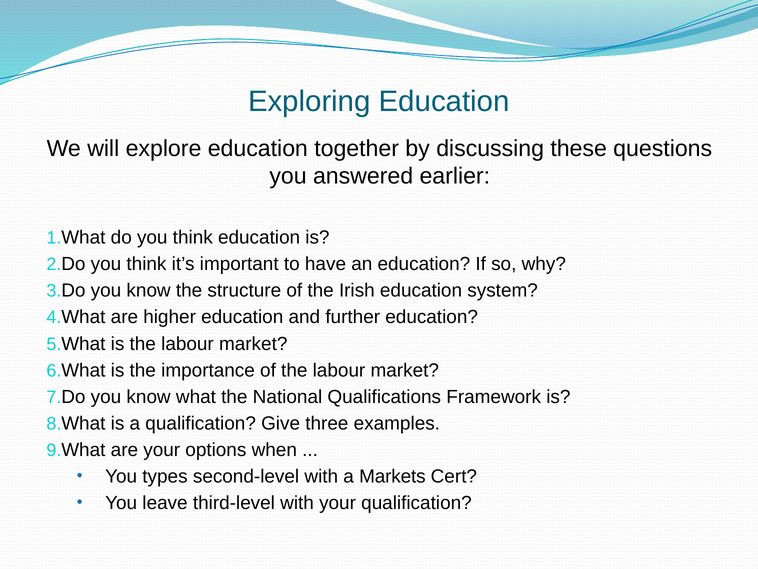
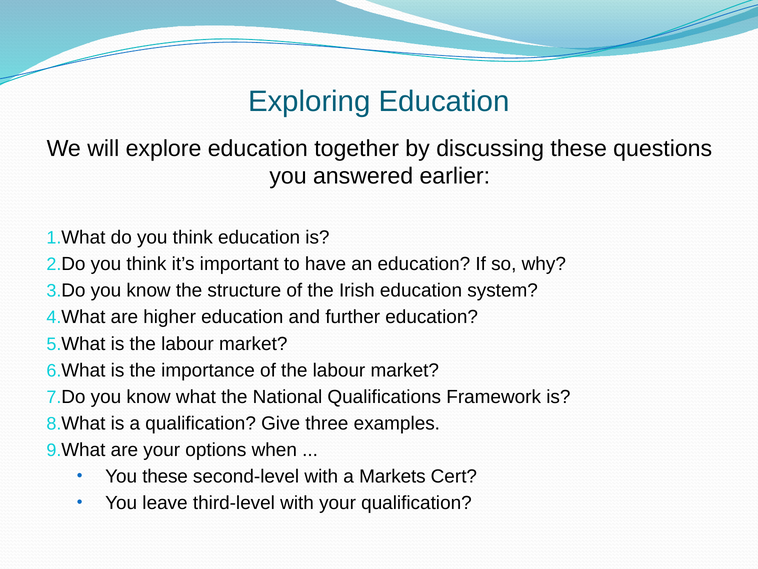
You types: types -> these (165, 476)
